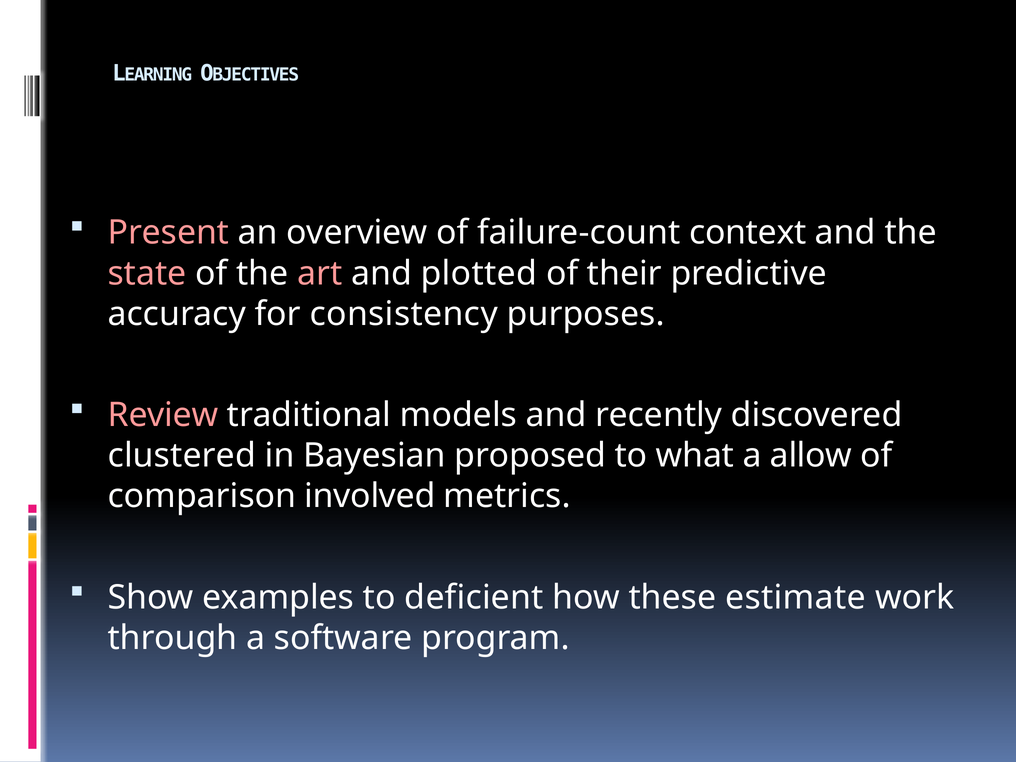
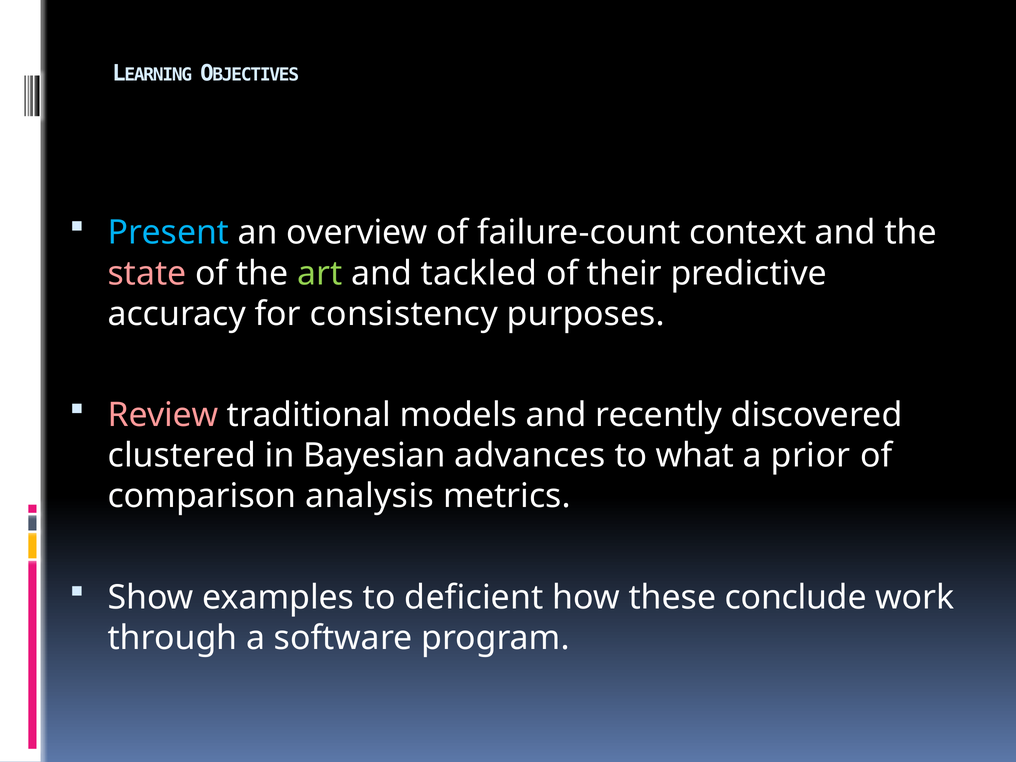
Present colour: pink -> light blue (168, 233)
art colour: pink -> light green (320, 273)
plotted: plotted -> tackled (479, 273)
proposed: proposed -> advances (530, 456)
allow: allow -> prior (811, 456)
involved: involved -> analysis (370, 496)
estimate: estimate -> conclude (796, 597)
